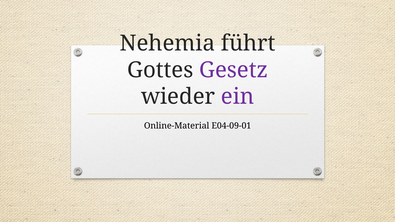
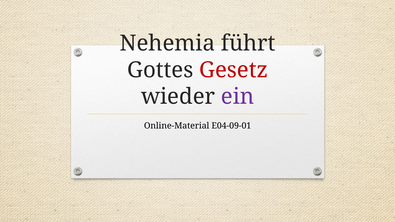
Gesetz colour: purple -> red (234, 70)
